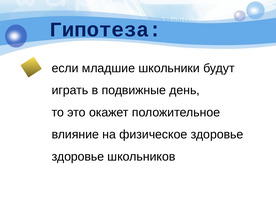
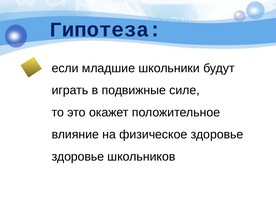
день: день -> силе (185, 90)
